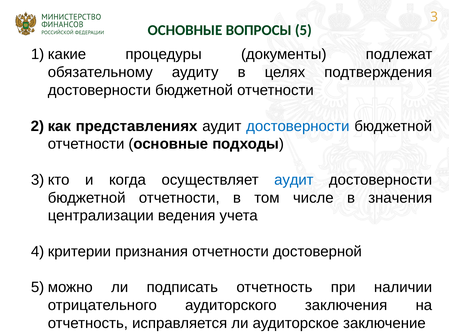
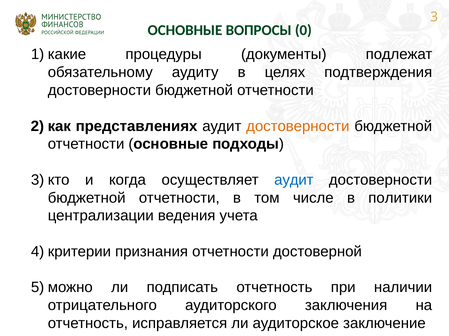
5: 5 -> 0 (303, 30)
достоверности colour: blue -> orange (298, 126)
значения: значения -> политики (400, 198)
